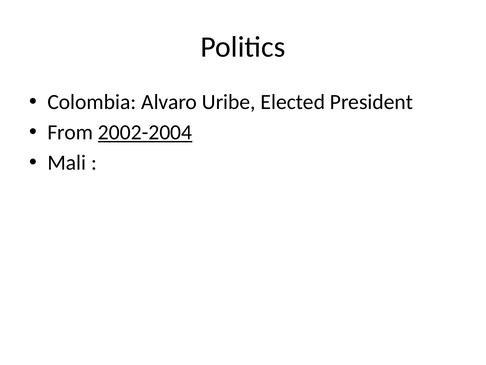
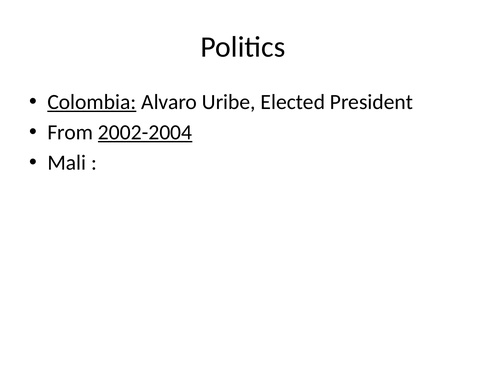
Colombia underline: none -> present (92, 102)
